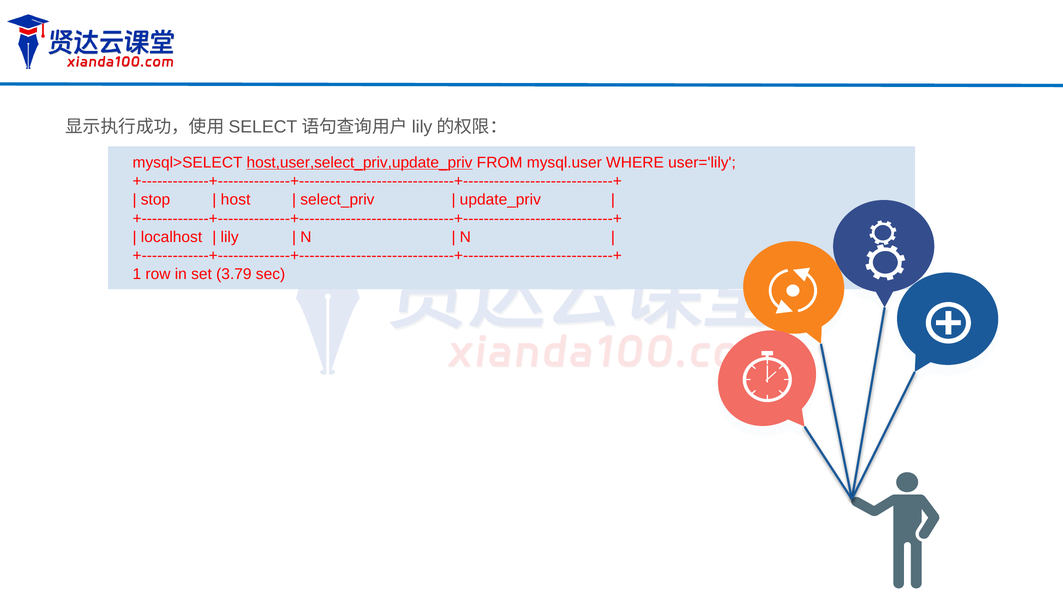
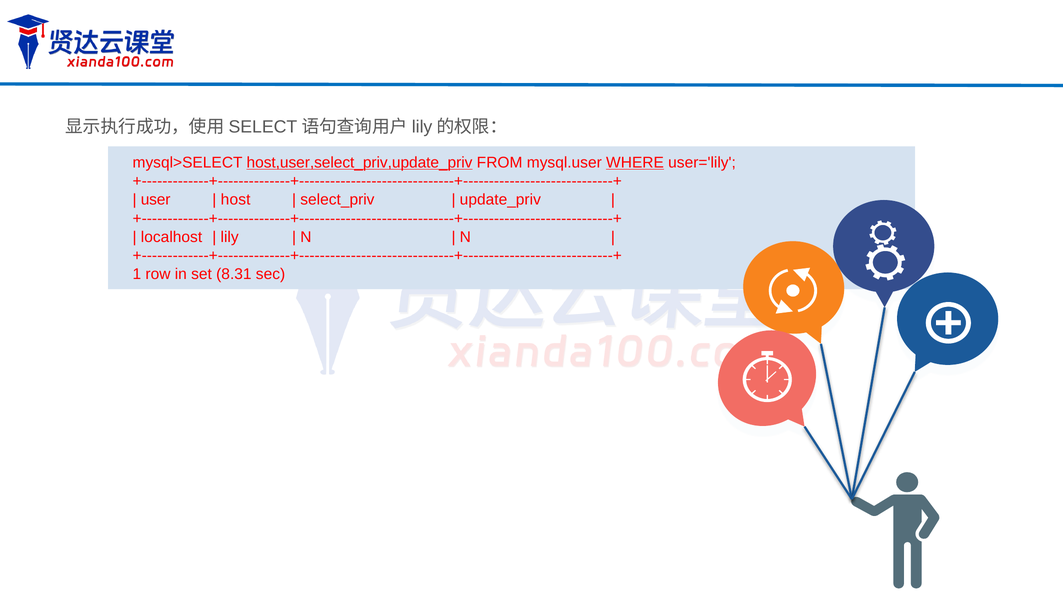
WHERE underline: none -> present (635, 163)
stop: stop -> user (156, 200)
3.79: 3.79 -> 8.31 (234, 274)
